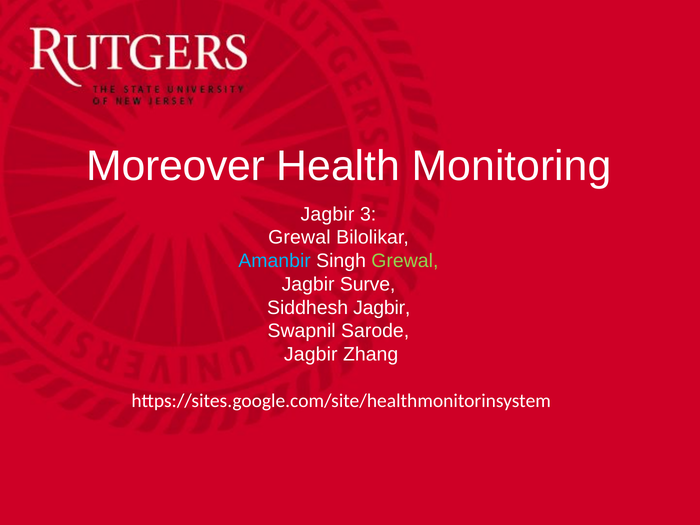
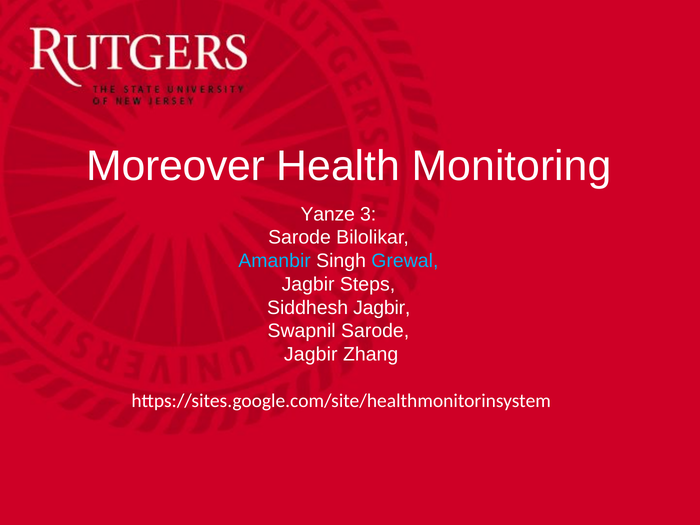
Jagbir: Jagbir -> Yanze (328, 214)
Grewal: Grewal -> Sarode (300, 238)
Grewal colour: light green -> light blue (405, 261)
Surve: Surve -> Steps (368, 284)
